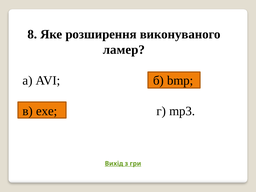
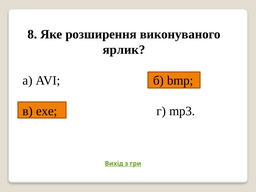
ламер: ламер -> ярлик (124, 50)
